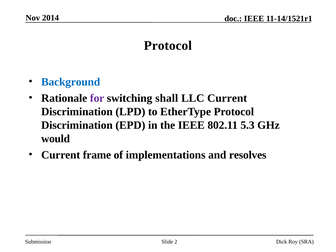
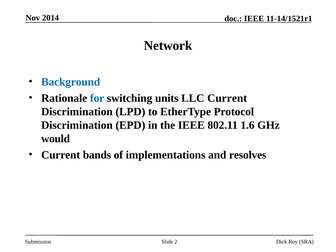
Protocol: Protocol -> Network (168, 46)
for colour: purple -> blue (97, 98)
shall: shall -> units (167, 98)
5.3: 5.3 -> 1.6 (248, 125)
frame: frame -> bands (97, 155)
